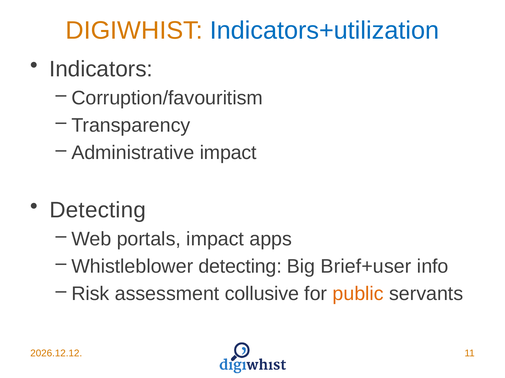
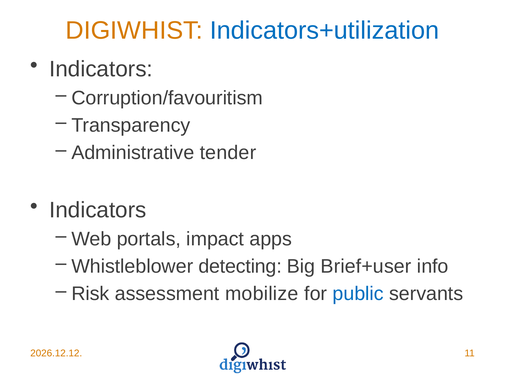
Administrative impact: impact -> tender (228, 153)
Detecting: Detecting -> Indicators (98, 210)
collusive: collusive -> mobilize (262, 294)
public colour: orange -> blue (358, 294)
